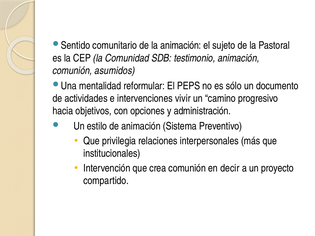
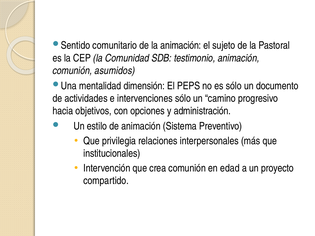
reformular: reformular -> dimensión (144, 86)
intervenciones vivir: vivir -> sólo (183, 99)
decir: decir -> edad (230, 168)
